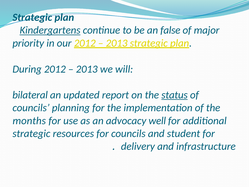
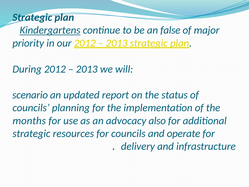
bilateral: bilateral -> scenario (30, 95)
status underline: present -> none (175, 95)
well: well -> also (157, 121)
student: student -> operate (184, 133)
